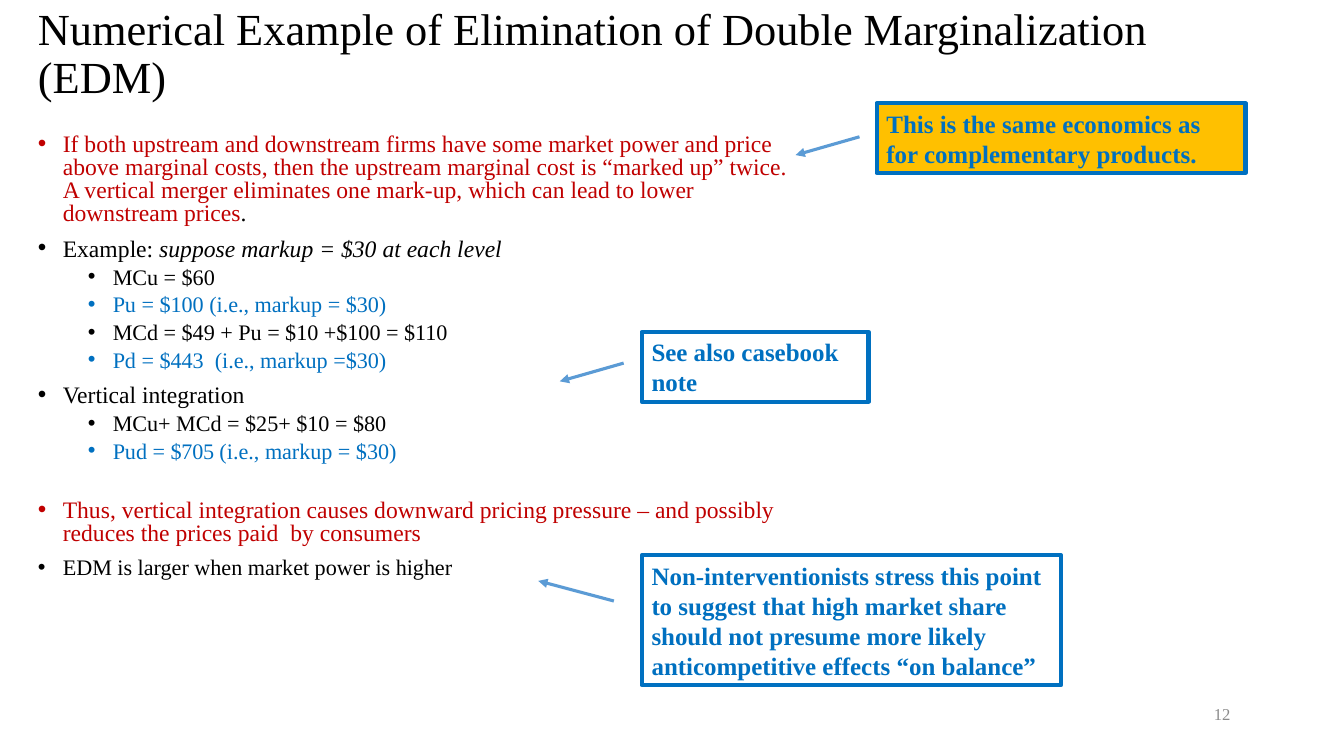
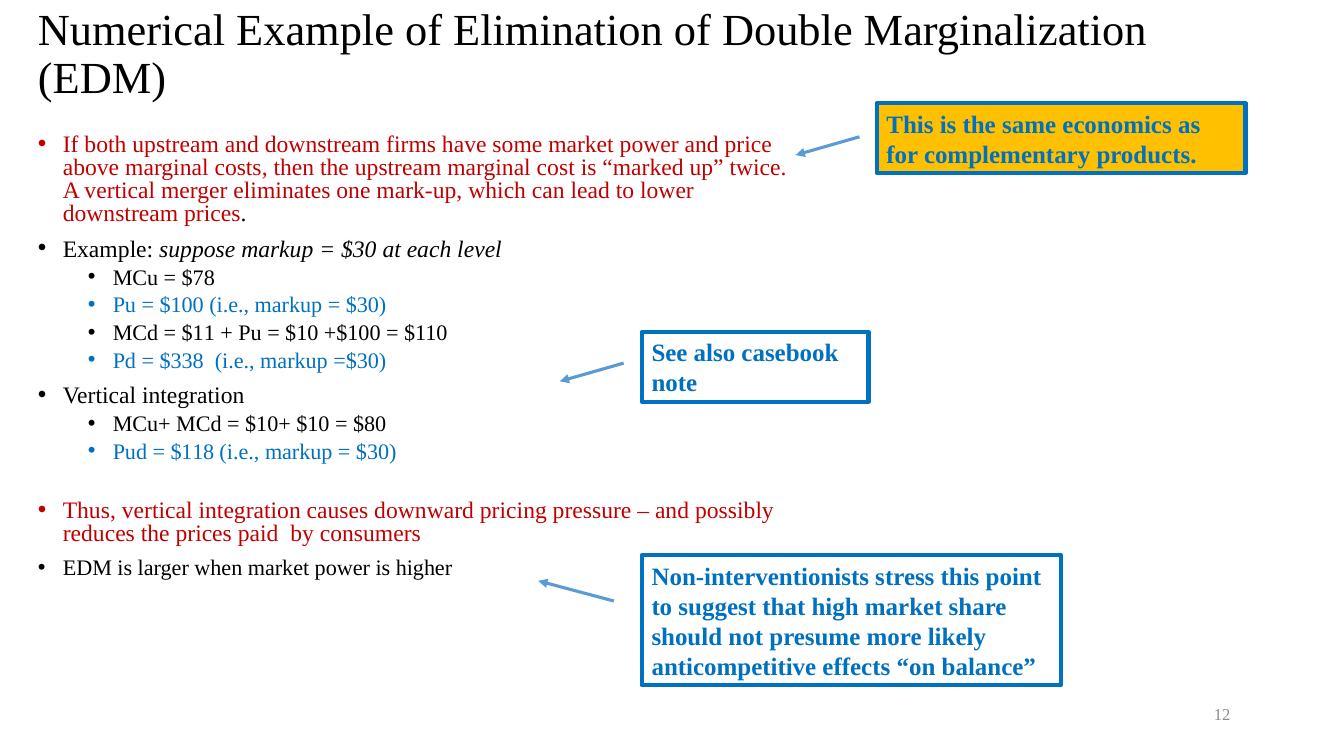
$60: $60 -> $78 (198, 278)
$49: $49 -> $11 (198, 333)
$443: $443 -> $338 (182, 361)
$25+: $25+ -> $10+ (268, 424)
$705: $705 -> $118 (192, 452)
